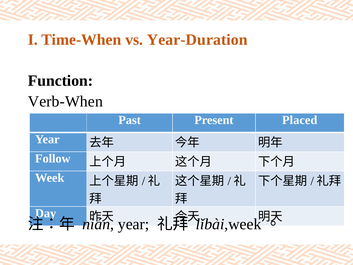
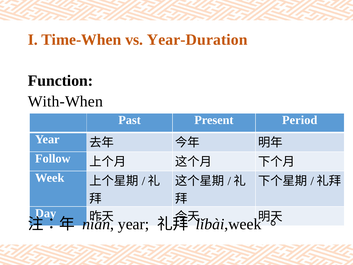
Verb-When: Verb-When -> With-When (65, 101)
Placed: Placed -> Period (300, 120)
